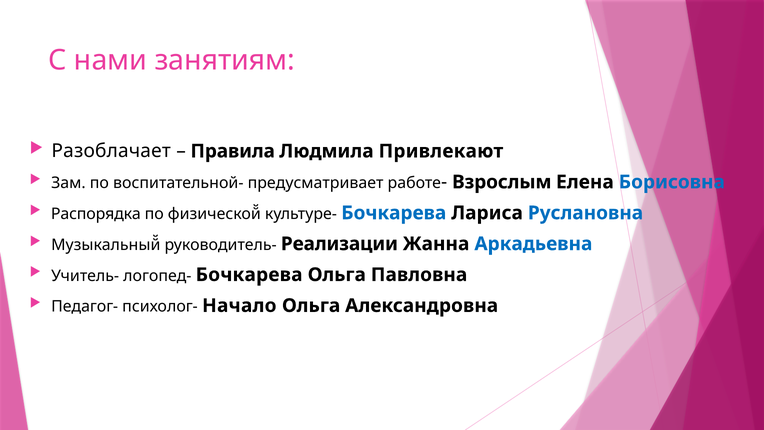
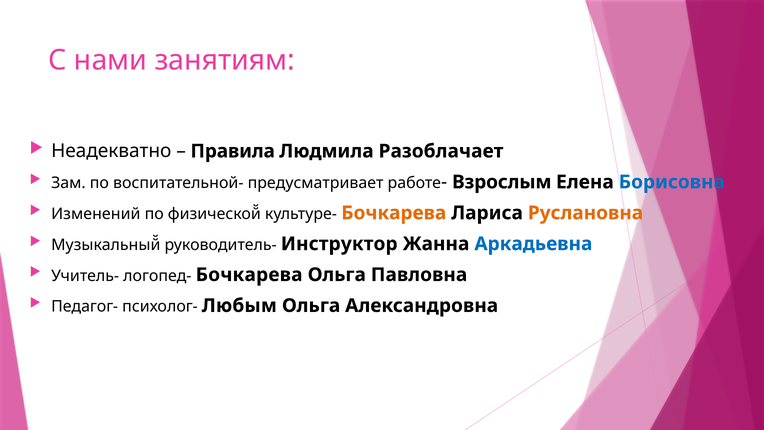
Разоблачает: Разоблачает -> Неадекватно (111, 151)
Привлекают: Привлекают -> Разоблачает (441, 151)
Распорядка: Распорядка -> Изменений (96, 214)
Бочкарева colour: blue -> orange (394, 213)
Руслановна colour: blue -> orange (585, 213)
Реализации: Реализации -> Инструктор (339, 244)
Начало: Начало -> Любым (239, 305)
